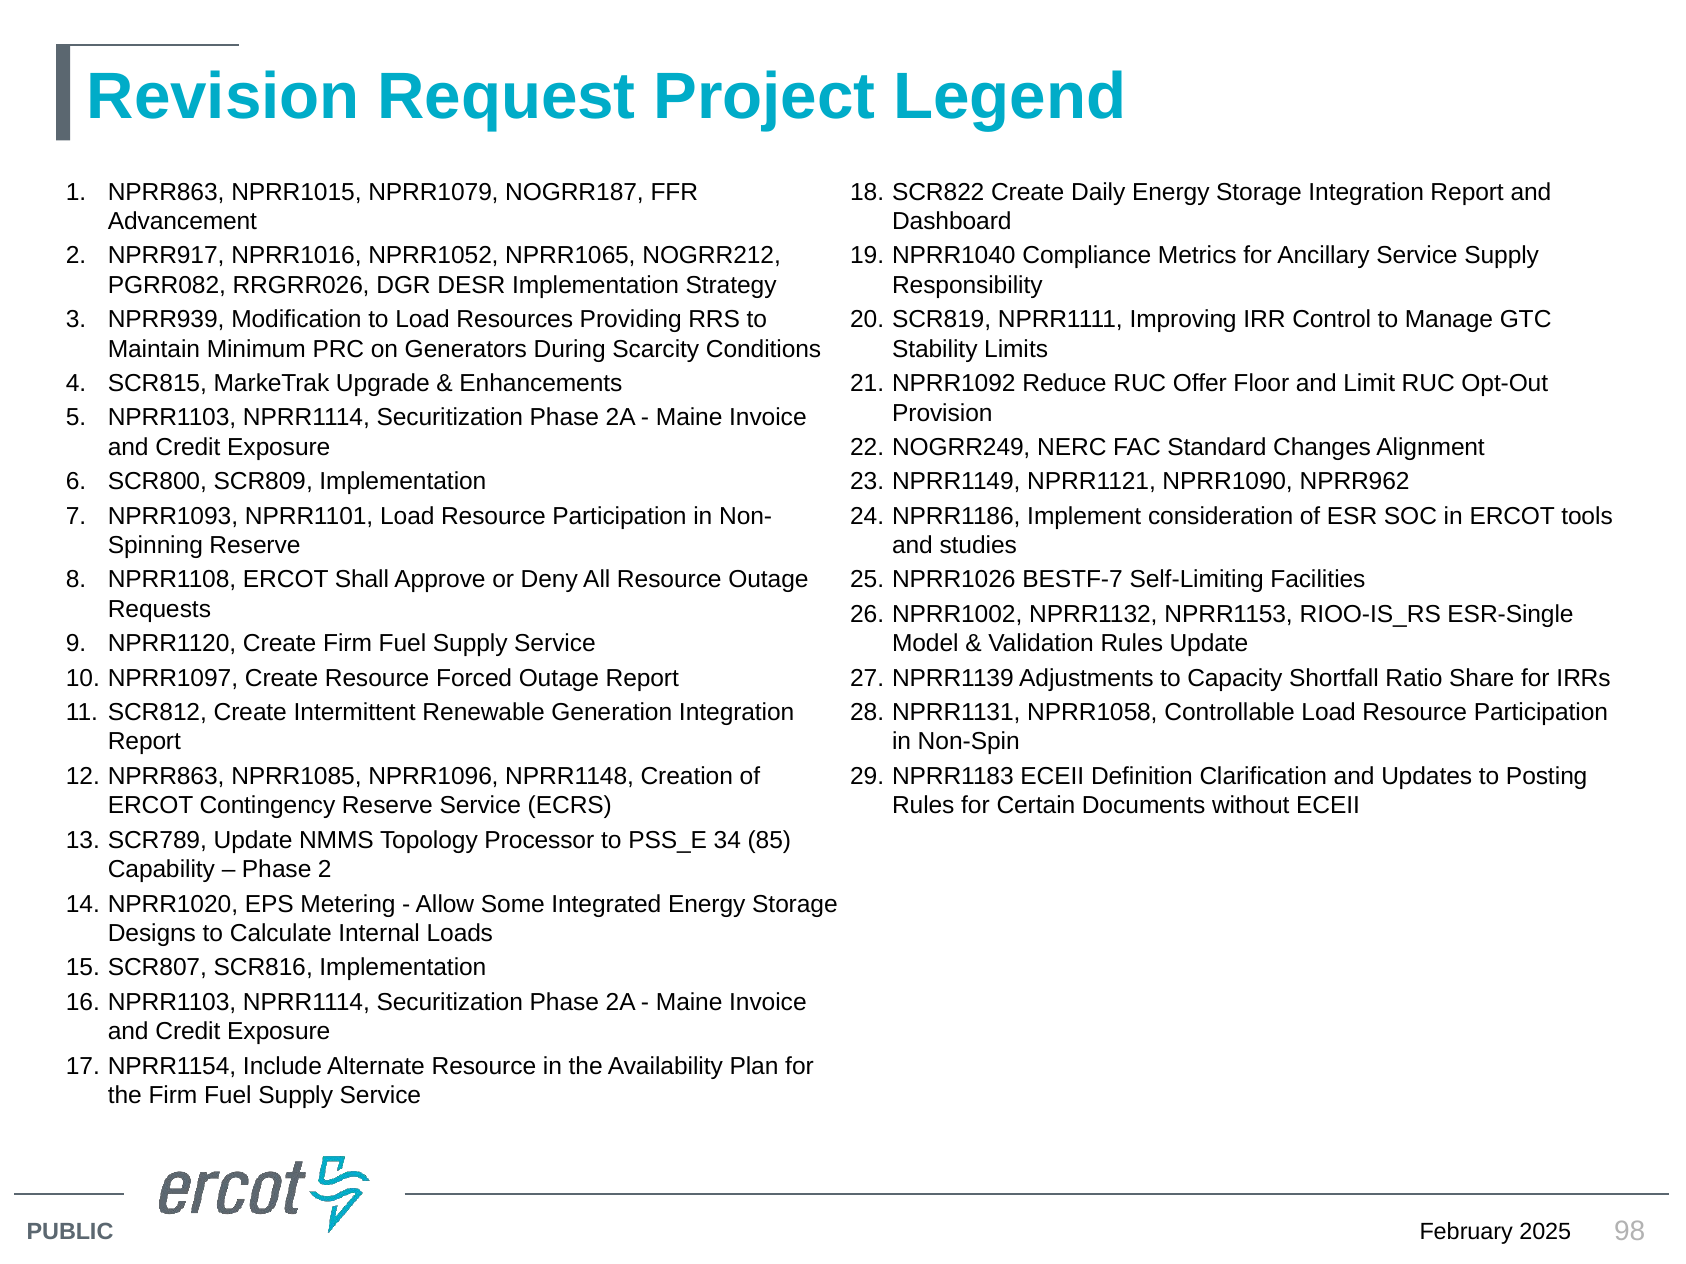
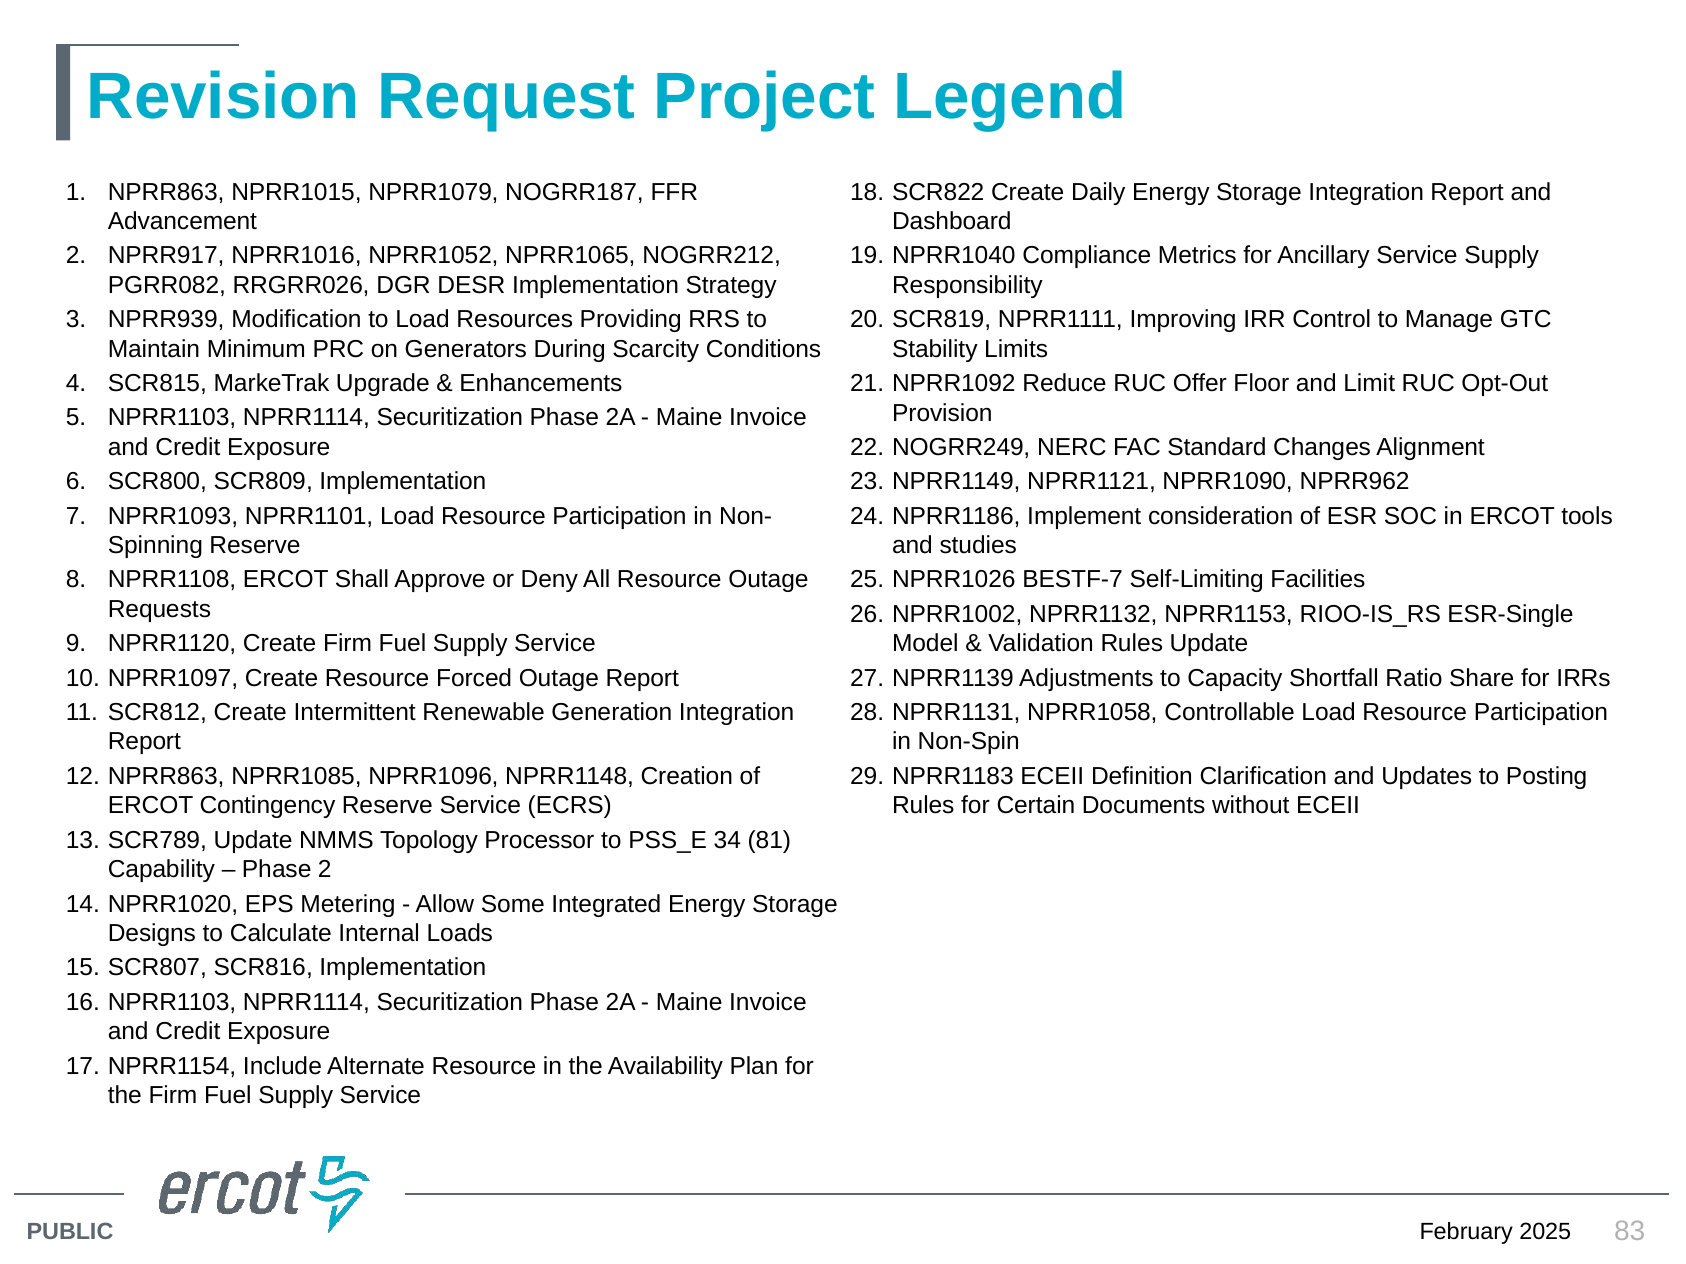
85: 85 -> 81 (769, 840)
98: 98 -> 83 (1630, 1231)
